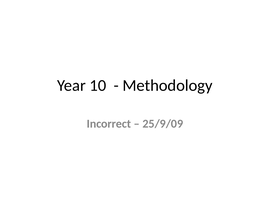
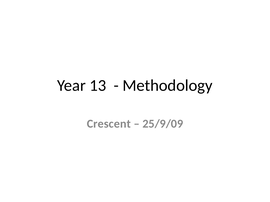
10: 10 -> 13 (98, 86)
Incorrect: Incorrect -> Crescent (109, 124)
